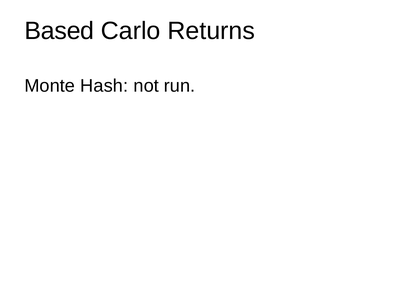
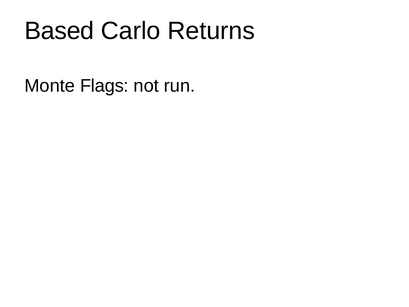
Hash: Hash -> Flags (104, 86)
